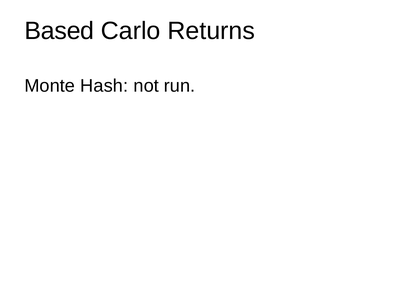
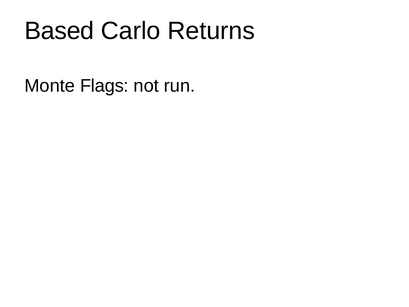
Hash: Hash -> Flags (104, 86)
